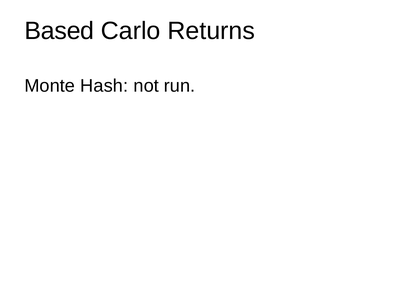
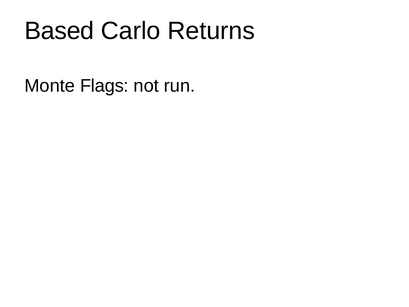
Hash: Hash -> Flags (104, 86)
